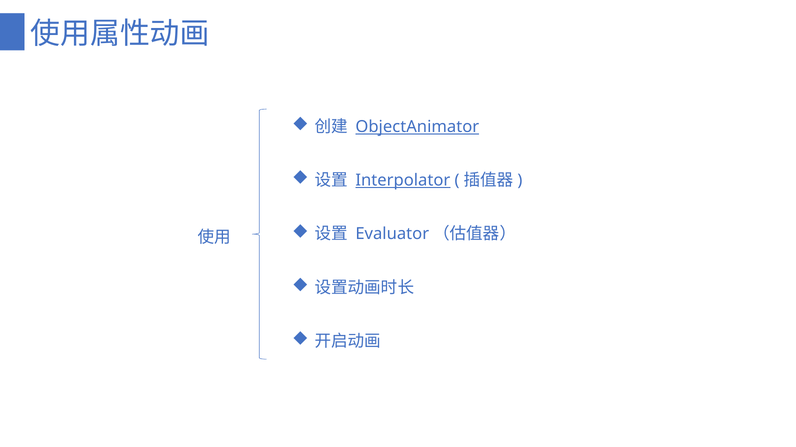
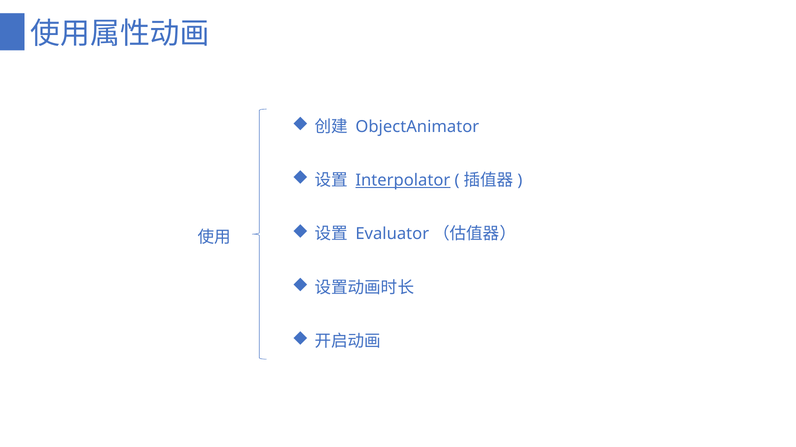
ObjectAnimator underline: present -> none (417, 127)
